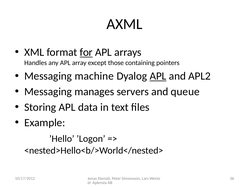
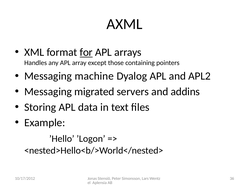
APL underline: present -> none (158, 76)
manages: manages -> migrated (94, 92)
queue: queue -> addins (185, 92)
